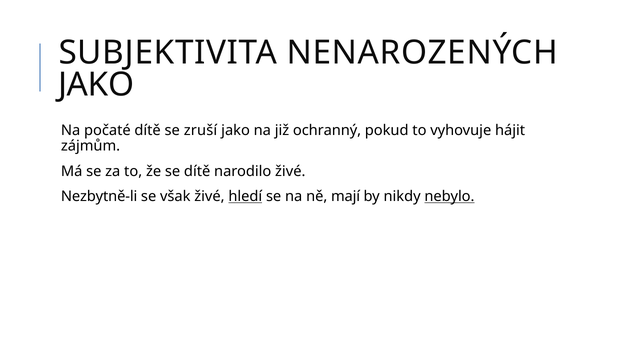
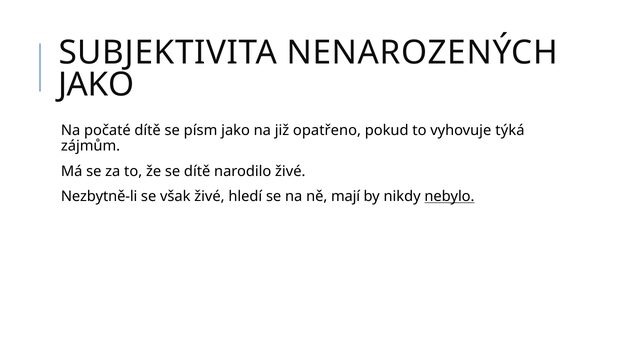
zruší: zruší -> písm (201, 130)
ochranný: ochranný -> opatřeno (327, 130)
hájit: hájit -> týká (510, 130)
hledí underline: present -> none (245, 196)
